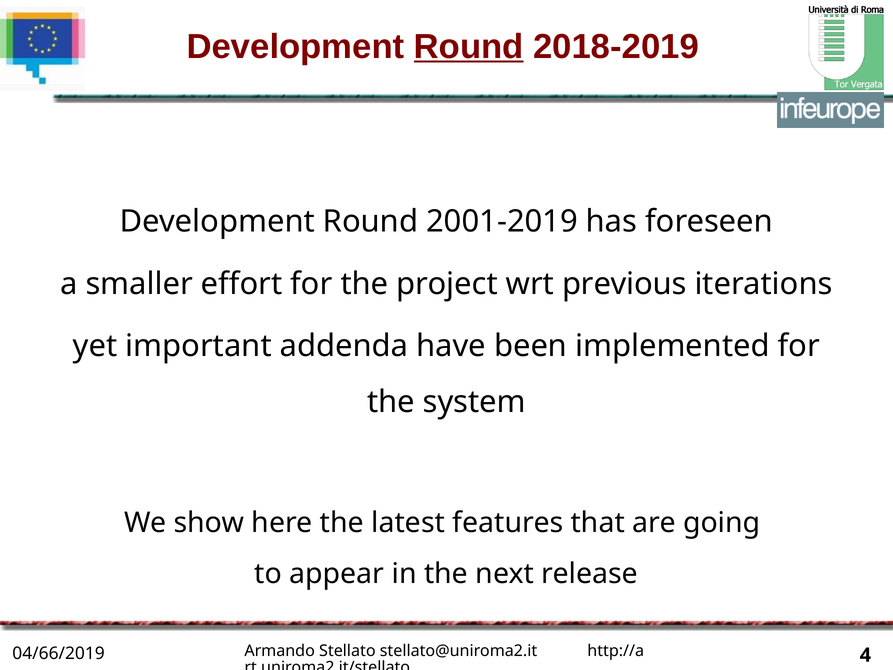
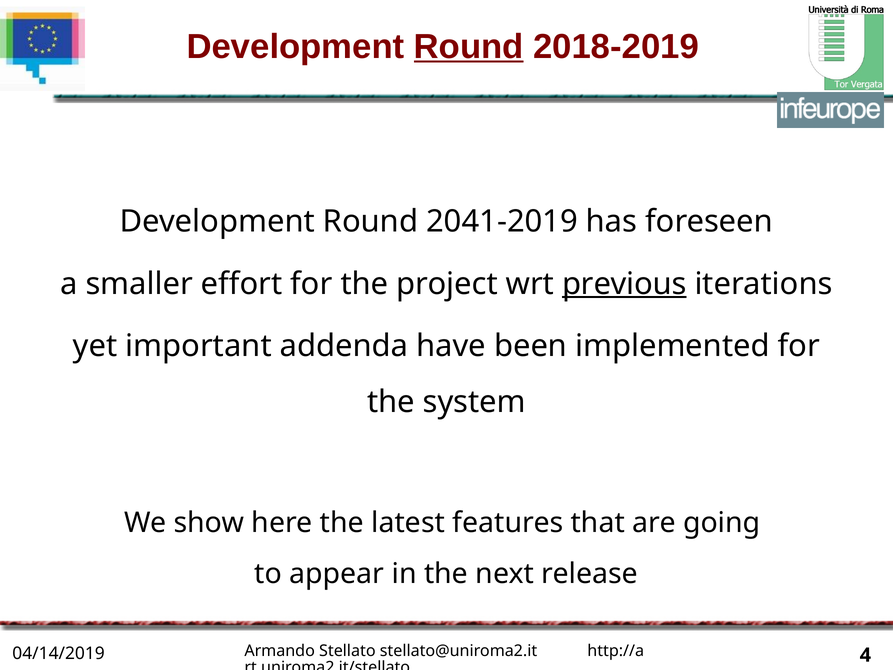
2001-2019: 2001-2019 -> 2041-2019 (502, 221)
previous underline: none -> present (624, 284)
04/66/2019: 04/66/2019 -> 04/14/2019 (59, 653)
